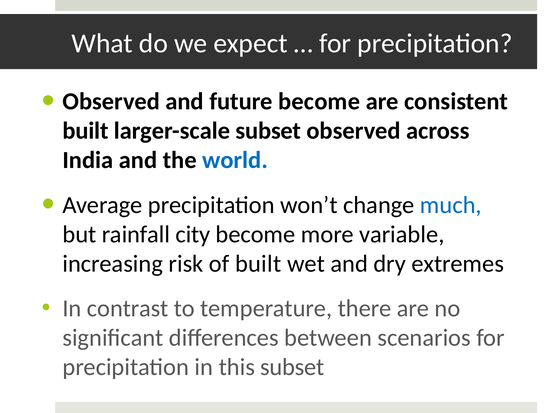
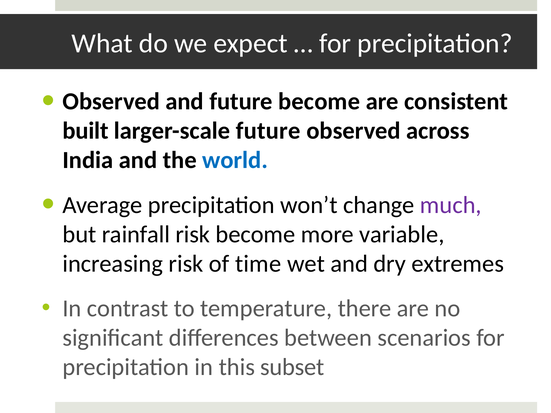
larger-scale subset: subset -> future (268, 131)
much colour: blue -> purple (451, 205)
rainfall city: city -> risk (193, 234)
of built: built -> time (258, 264)
